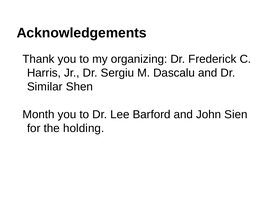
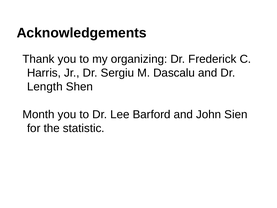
Similar: Similar -> Length (45, 87)
holding: holding -> statistic (84, 128)
